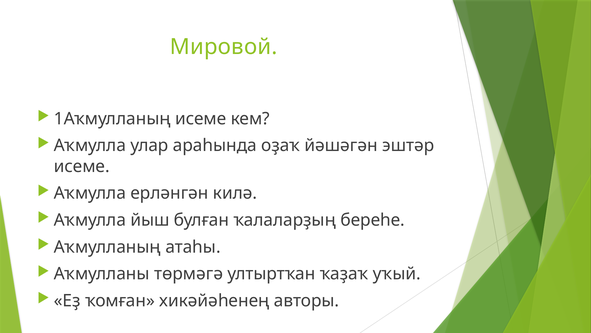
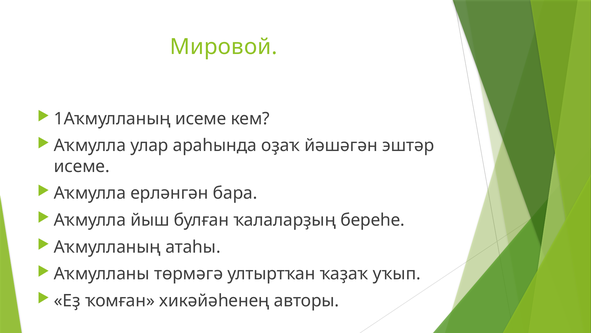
килә: килә -> бара (235, 193)
уҡый: уҡый -> уҡып (397, 273)
